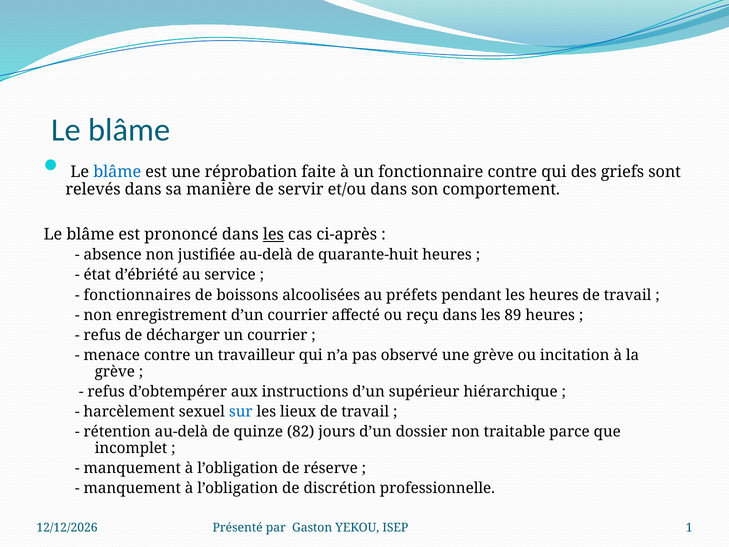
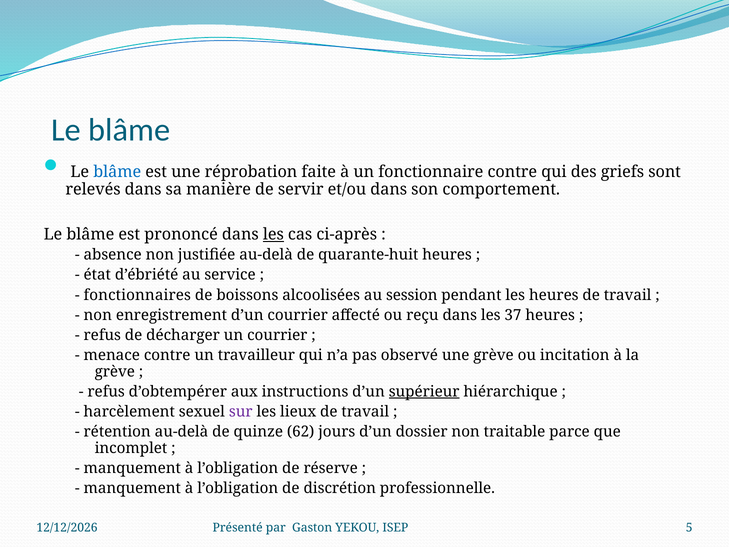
préfets: préfets -> session (412, 295)
89: 89 -> 37 (513, 315)
supérieur underline: none -> present (424, 391)
sur colour: blue -> purple (241, 411)
82: 82 -> 62 (301, 431)
1: 1 -> 5 (689, 527)
